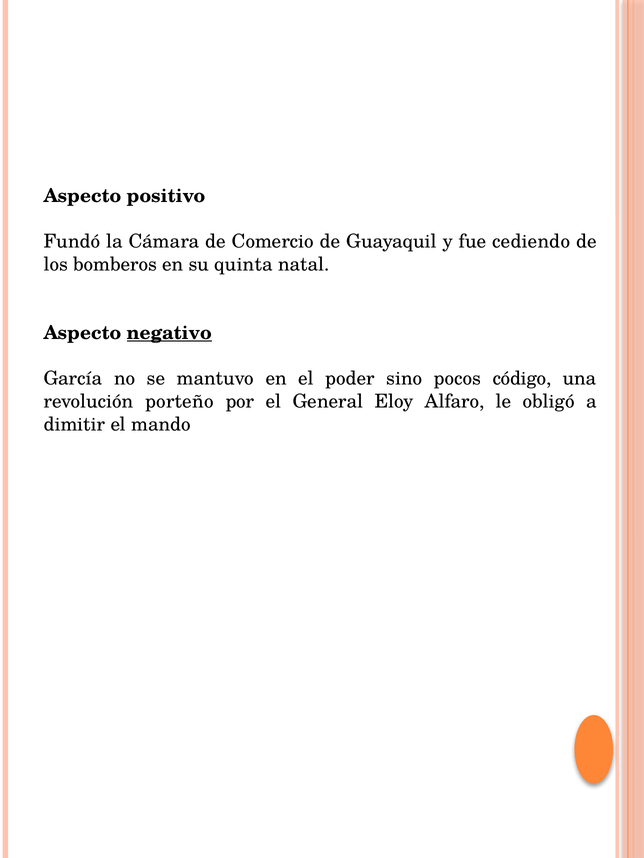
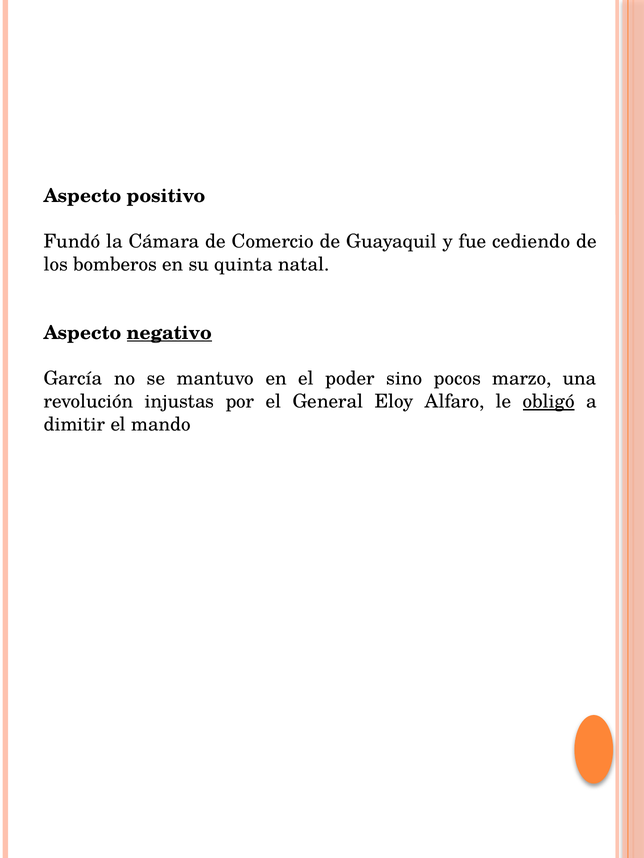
código: código -> marzo (522, 379)
porteño: porteño -> injustas (180, 402)
obligó underline: none -> present (549, 402)
